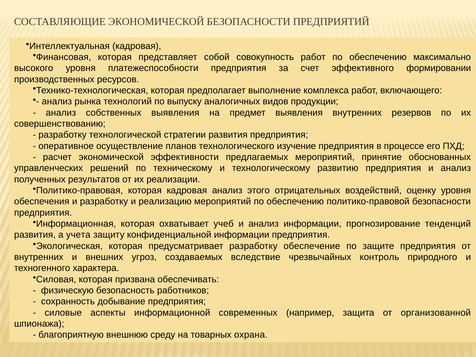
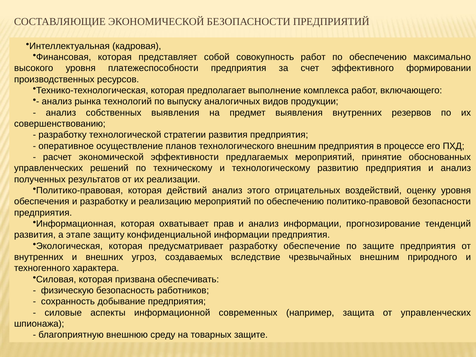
технологического изучение: изучение -> внешним (296, 146)
которая кадровая: кадровая -> действий (187, 190)
учеб: учеб -> прав (224, 224)
учета: учета -> этапе (78, 235)
чрезвычайных контроль: контроль -> внешним (379, 257)
от организованной: организованной -> управленческих (436, 313)
товарных охрана: охрана -> защите (251, 335)
